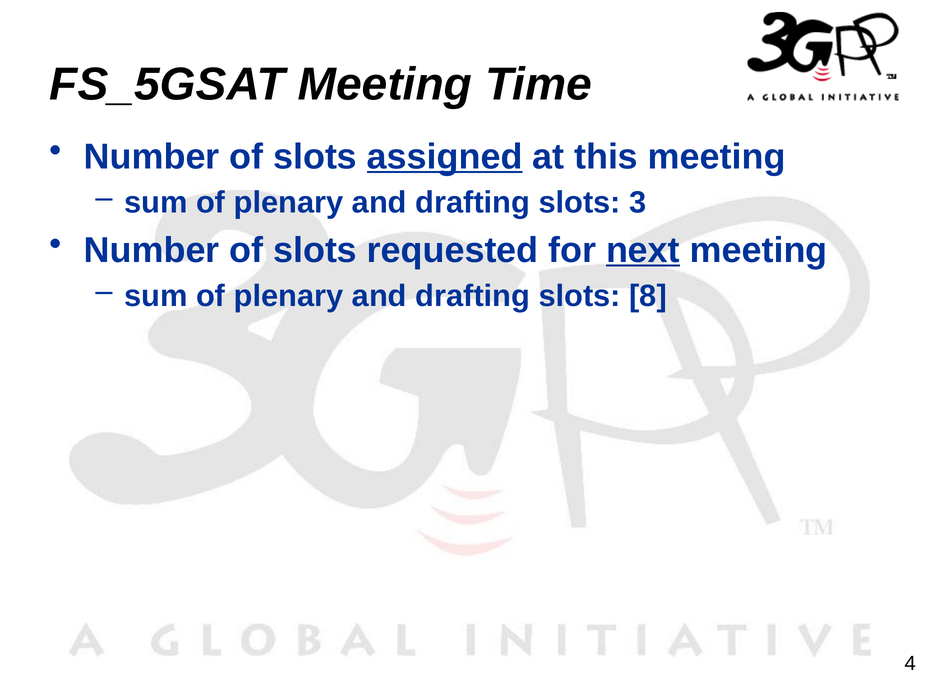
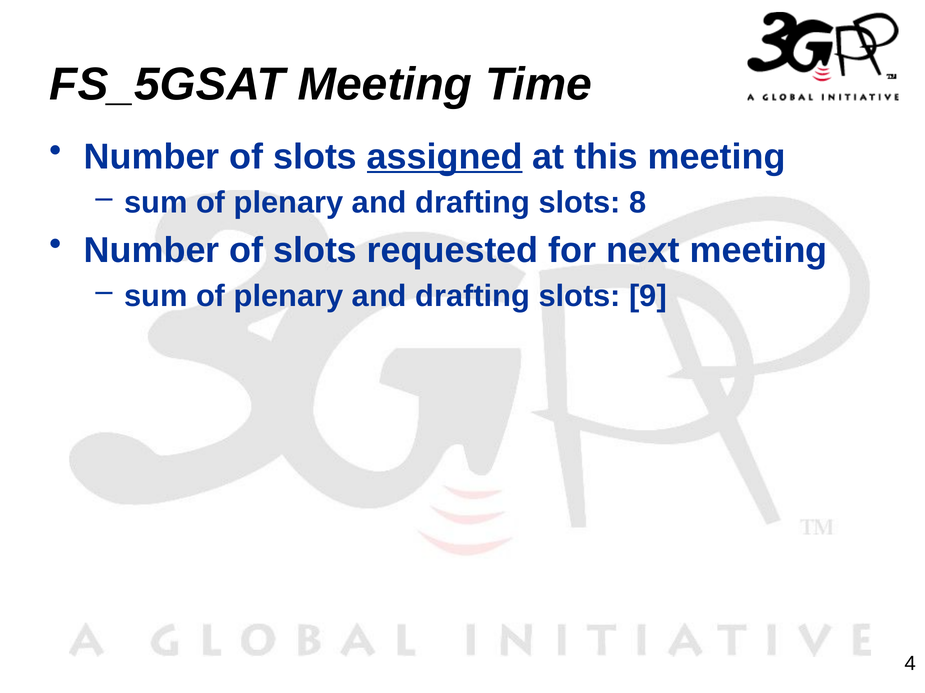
3: 3 -> 8 (638, 203)
next underline: present -> none (643, 250)
8: 8 -> 9 (648, 296)
